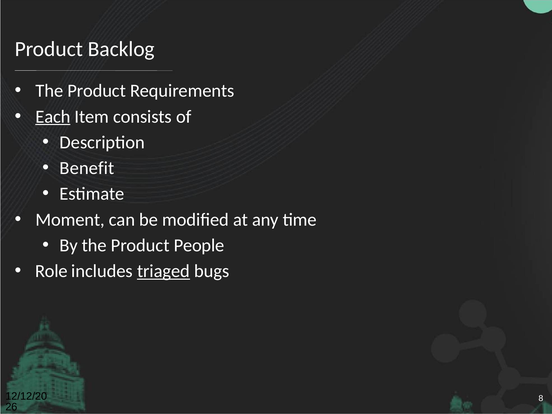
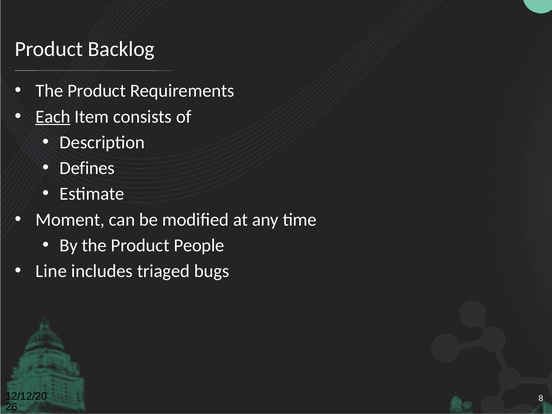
Benefit: Benefit -> Defines (87, 168)
Role: Role -> Line (51, 271)
triaged underline: present -> none (163, 271)
